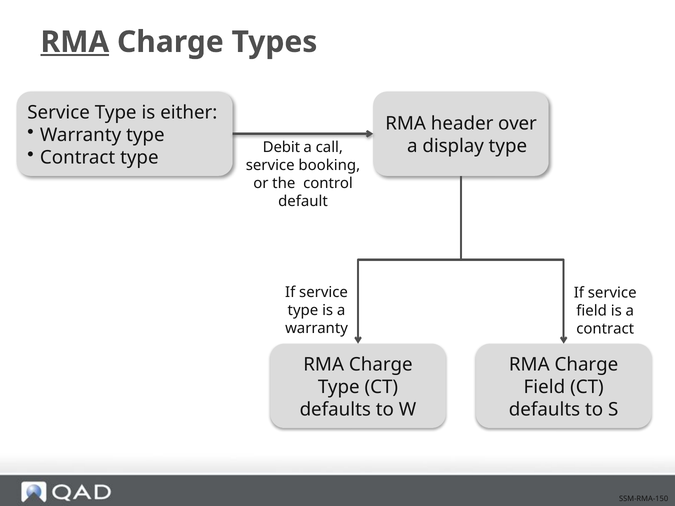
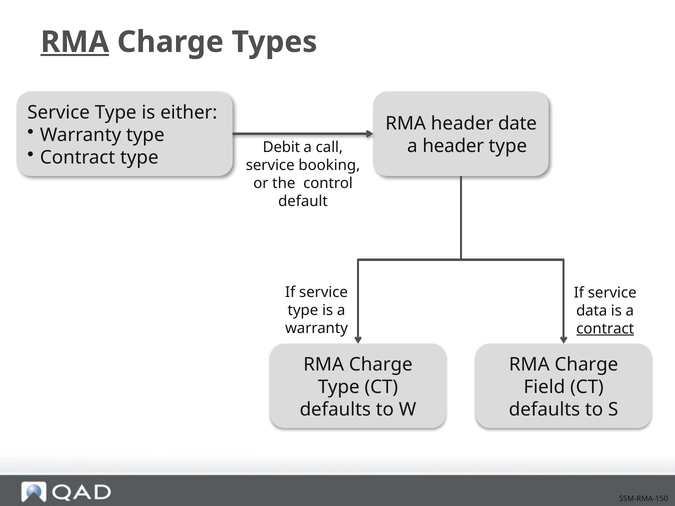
over: over -> date (517, 124)
a display: display -> header (453, 146)
field: field -> data (592, 311)
contract underline: none -> present (605, 329)
